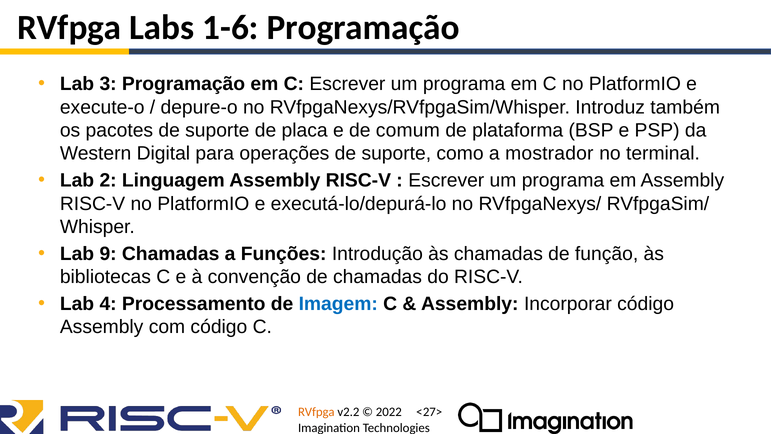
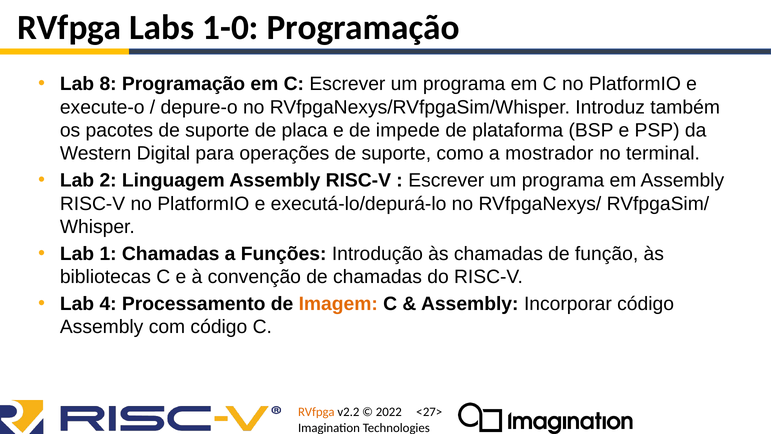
1-6: 1-6 -> 1-0 (230, 27)
3: 3 -> 8 (108, 84)
comum: comum -> impede (408, 130)
9: 9 -> 1 (108, 254)
Imagem colour: blue -> orange (338, 304)
